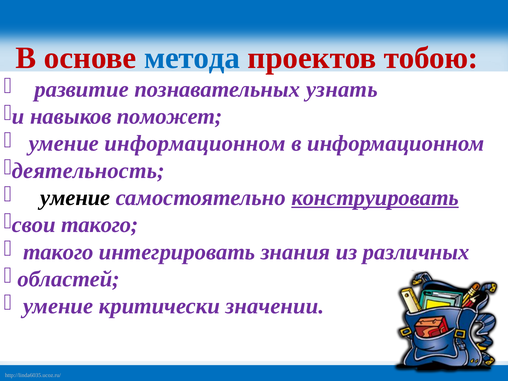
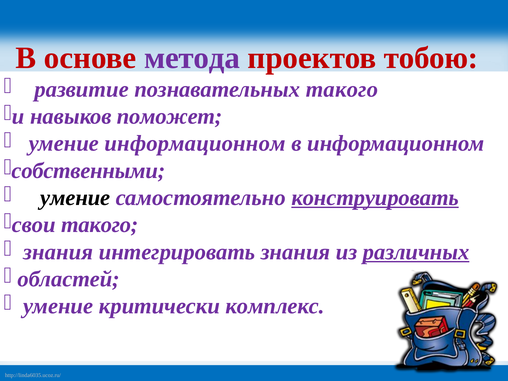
метода colour: blue -> purple (192, 58)
познавательных узнать: узнать -> такого (342, 89)
деятельность: деятельность -> собственными (88, 171)
такого: такого -> знания (58, 252)
различных underline: none -> present (416, 252)
значении: значении -> комплекс (275, 306)
